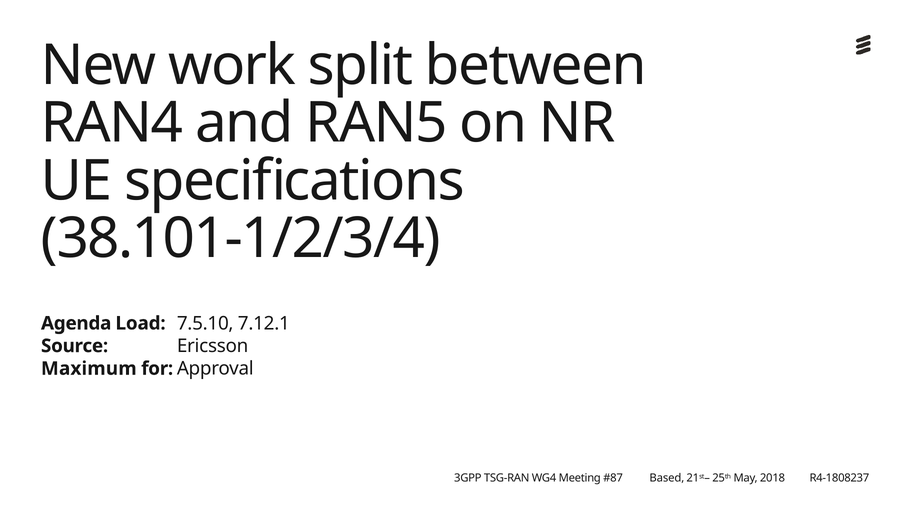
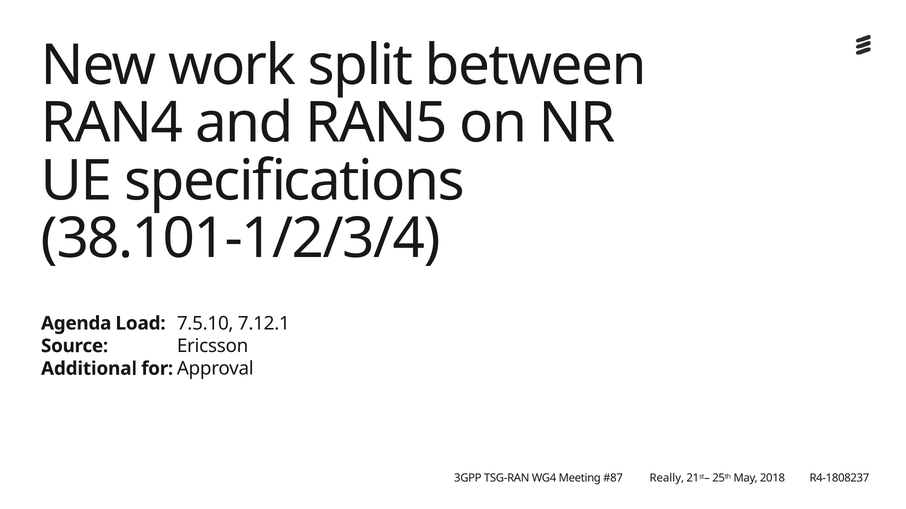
Maximum: Maximum -> Additional (89, 369)
Based: Based -> Really (667, 479)
